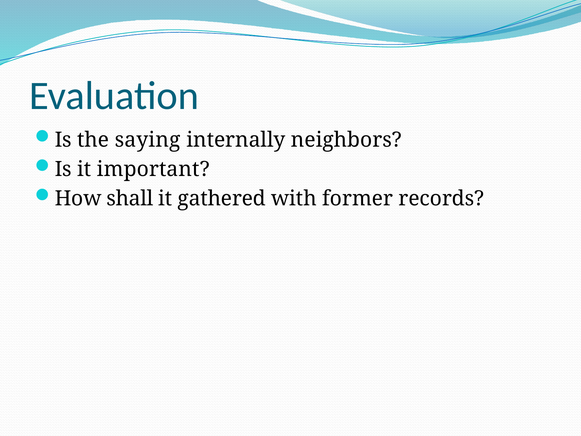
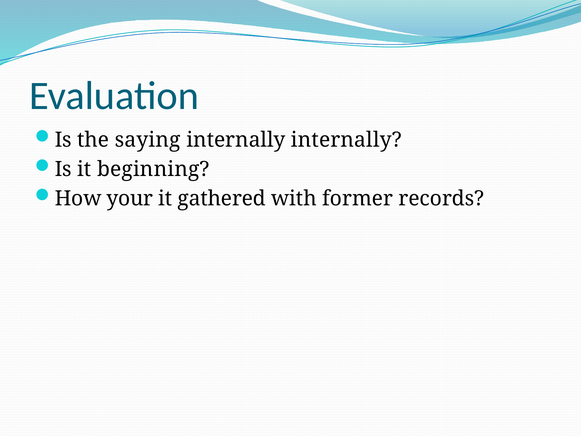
internally neighbors: neighbors -> internally (346, 140)
important: important -> beginning (153, 169)
shall: shall -> your (130, 199)
